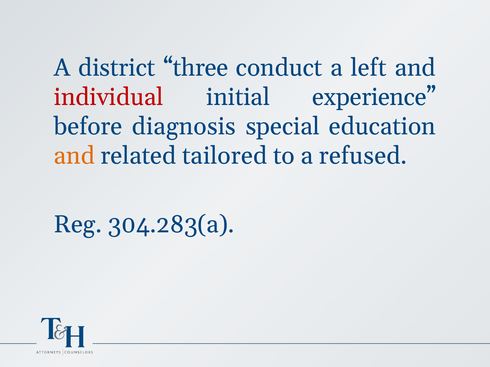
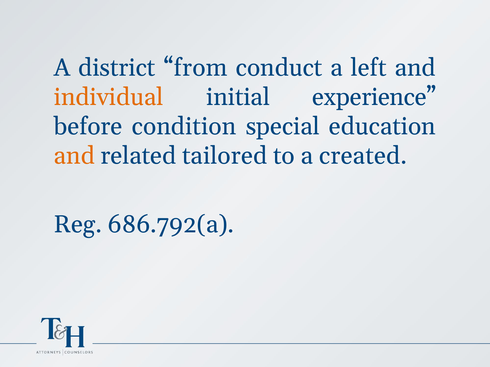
three: three -> from (196, 68)
individual colour: red -> orange (109, 97)
diagnosis: diagnosis -> condition (184, 127)
refused: refused -> created (363, 156)
304.283(a: 304.283(a -> 686.792(a (171, 225)
